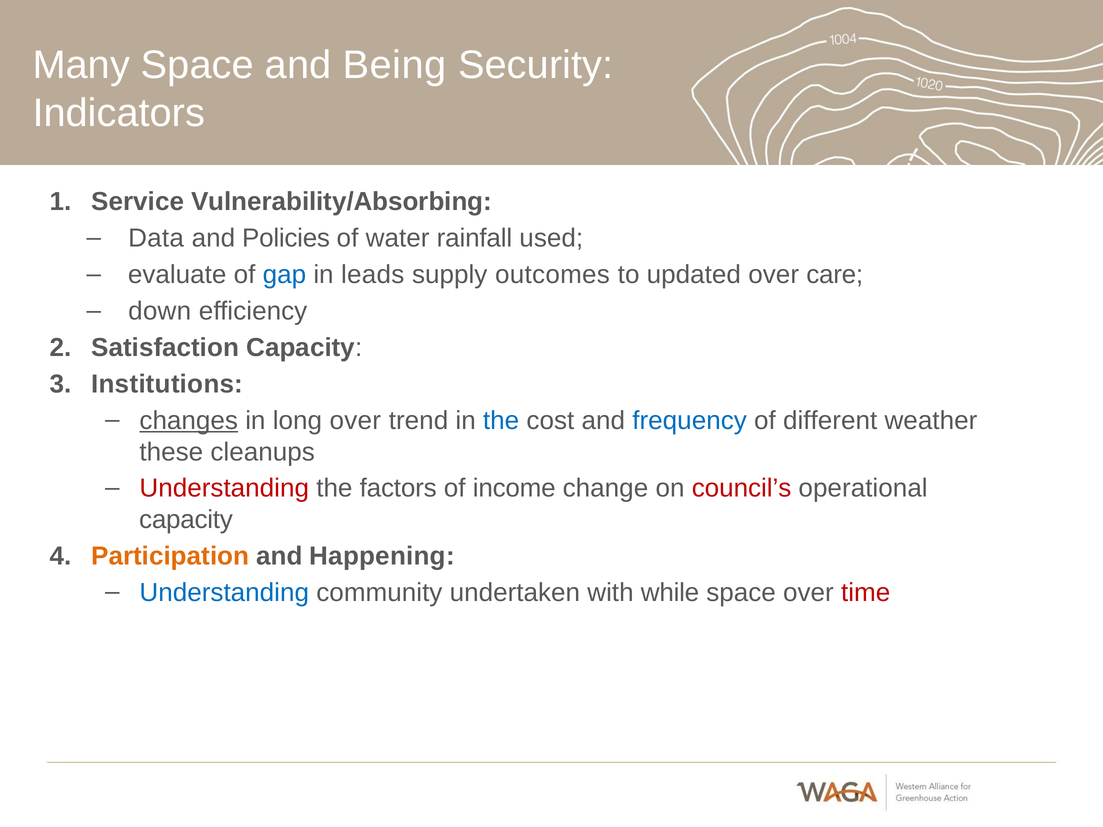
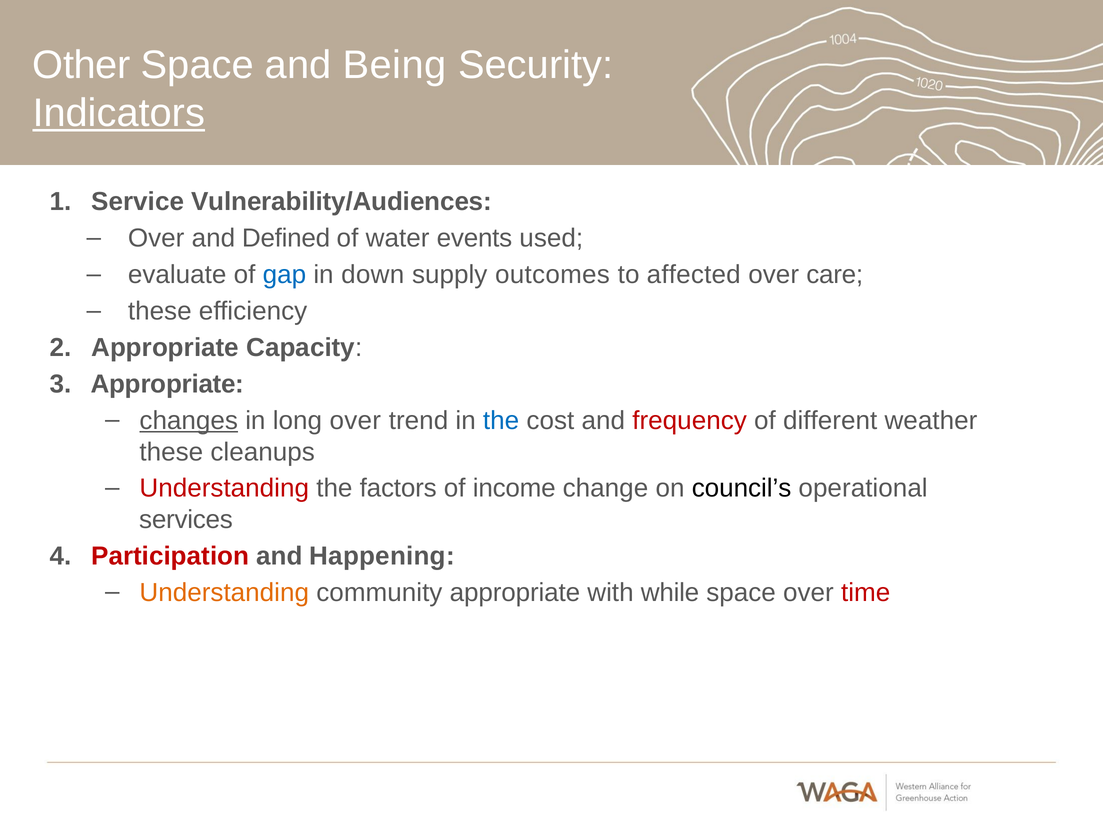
Many: Many -> Other (81, 65)
Indicators underline: none -> present (119, 113)
Vulnerability/Absorbing: Vulnerability/Absorbing -> Vulnerability/Audiences (342, 202)
Data: Data -> Over (156, 238)
Policies: Policies -> Defined (286, 238)
rainfall: rainfall -> events (474, 238)
leads: leads -> down (373, 275)
updated: updated -> affected (694, 275)
down: down -> these (160, 311)
Satisfaction: Satisfaction -> Appropriate (165, 348)
Institutions: Institutions -> Appropriate (167, 384)
frequency colour: blue -> red (690, 421)
council’s colour: red -> black (742, 489)
capacity: capacity -> services (186, 520)
Participation colour: orange -> red (170, 556)
Understanding colour: blue -> orange (224, 593)
community undertaken: undertaken -> appropriate (515, 593)
